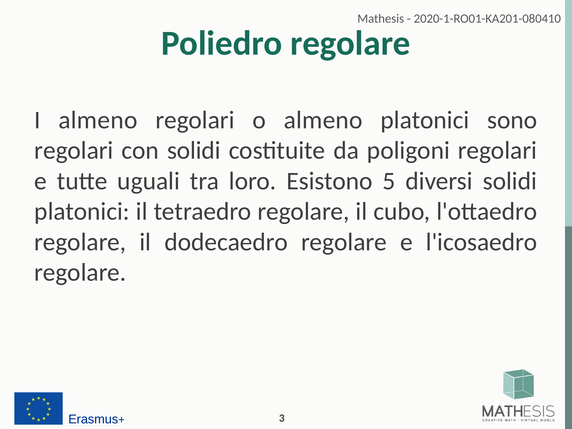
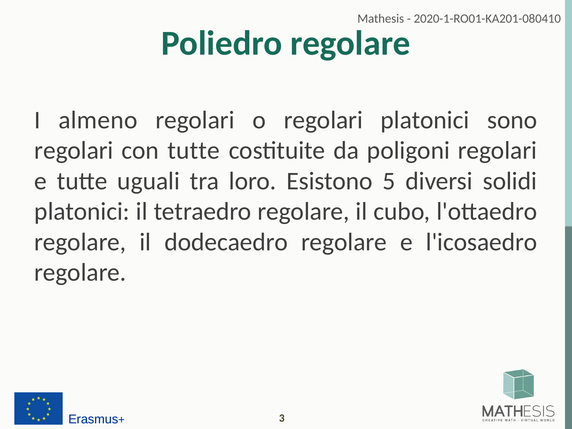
o almeno: almeno -> regolari (323, 120)
con solidi: solidi -> tutte (194, 151)
